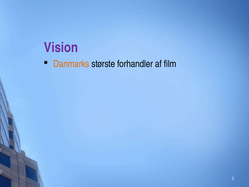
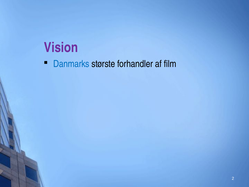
Danmarks colour: orange -> blue (71, 64)
